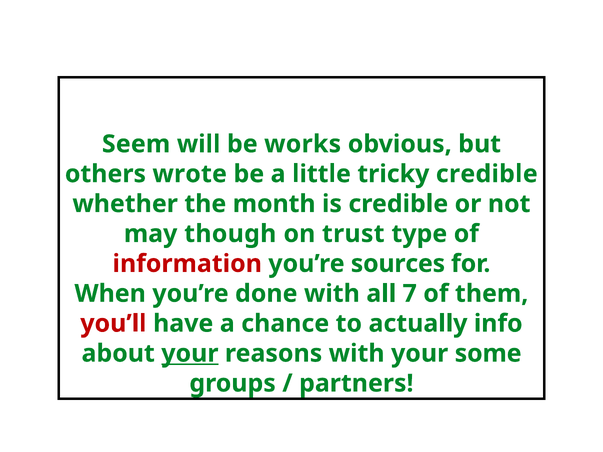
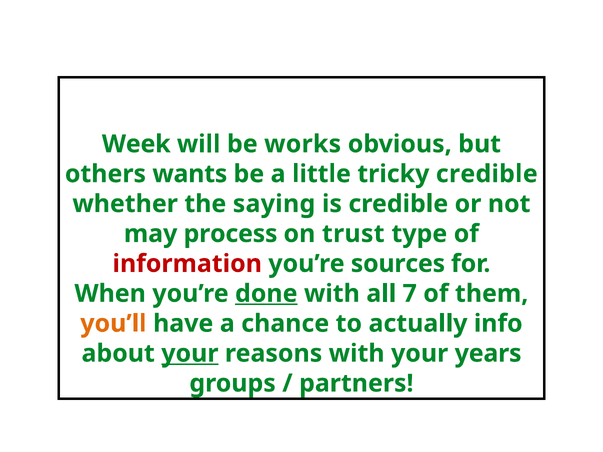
Seem: Seem -> Week (136, 144)
wrote: wrote -> wants (190, 174)
month: month -> saying (274, 204)
though: though -> process (231, 234)
done underline: none -> present (266, 294)
you’ll colour: red -> orange (113, 324)
some: some -> years (488, 354)
